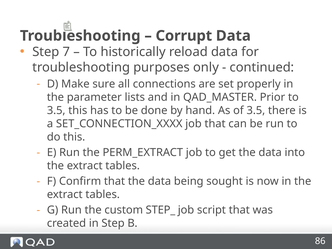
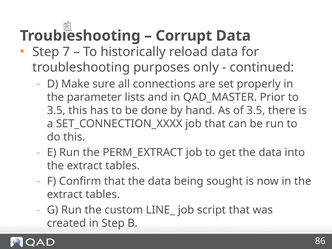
STEP_: STEP_ -> LINE_ (160, 210)
